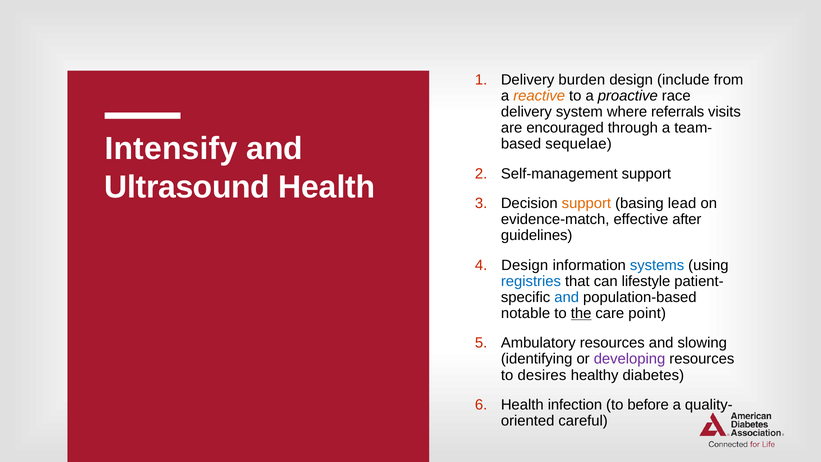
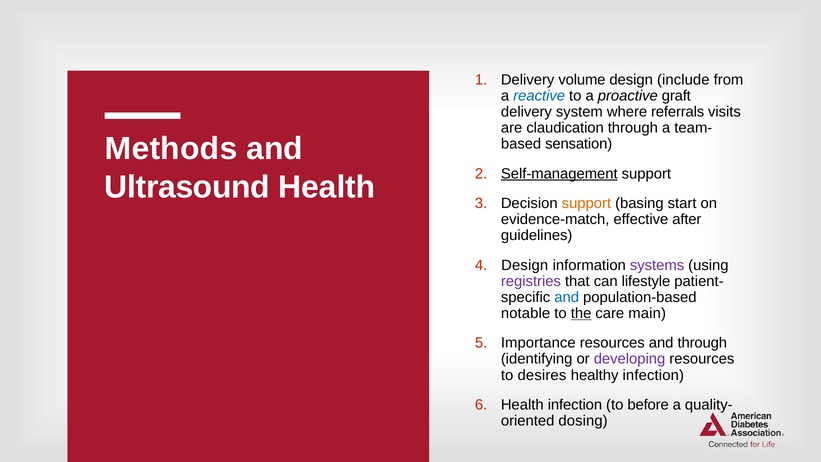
burden: burden -> volume (582, 80)
reactive colour: orange -> blue (539, 96)
race: race -> graft (676, 96)
encouraged: encouraged -> claudication (565, 128)
Intensify: Intensify -> Methods (171, 149)
sequelae: sequelae -> sensation (579, 144)
Self-management underline: none -> present (559, 174)
lead: lead -> start (682, 203)
systems colour: blue -> purple (657, 265)
registries colour: blue -> purple (531, 281)
point: point -> main (647, 313)
Ambulatory: Ambulatory -> Importance (538, 343)
and slowing: slowing -> through (702, 343)
healthy diabetes: diabetes -> infection (653, 375)
careful: careful -> dosing (583, 421)
